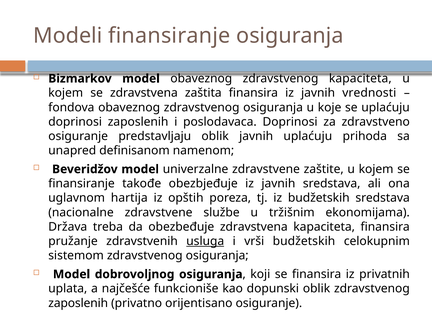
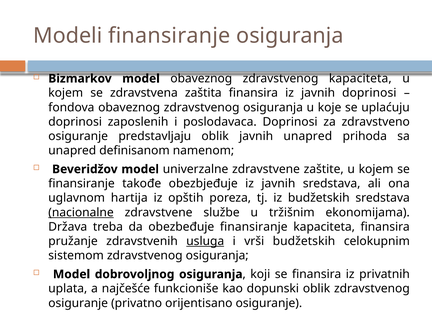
javnih vrednosti: vrednosti -> doprinosi (369, 93)
javnih uplaćuju: uplaćuju -> unapred (308, 136)
nacionalne underline: none -> present (81, 212)
obezbeđuje zdravstvena: zdravstvena -> finansiranje (254, 227)
zaposlenih: zaposlenih -> osiguranje (78, 303)
